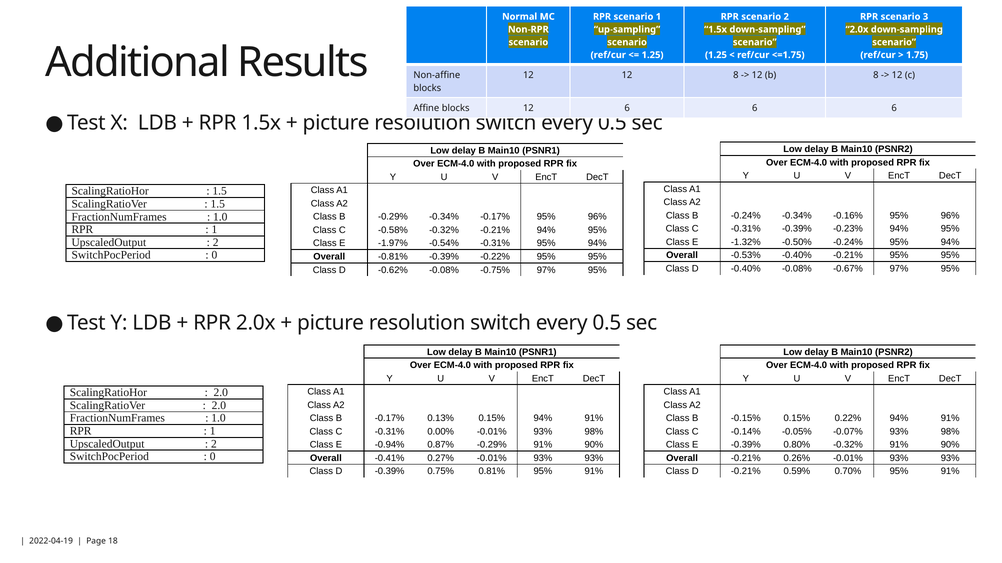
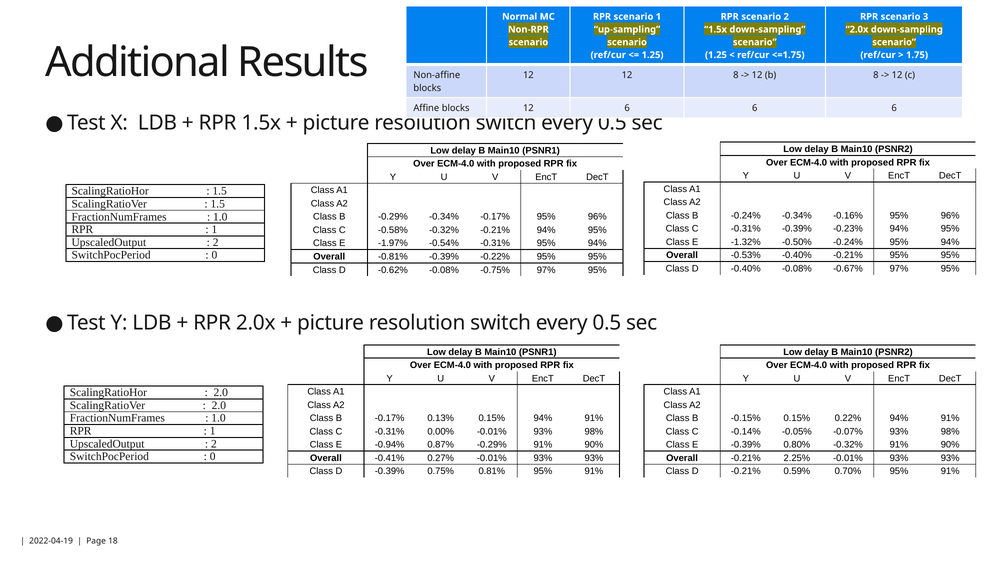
0.26%: 0.26% -> 2.25% (797, 459)
